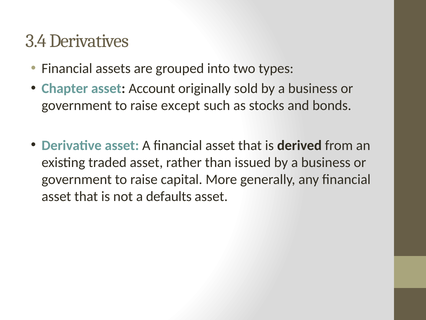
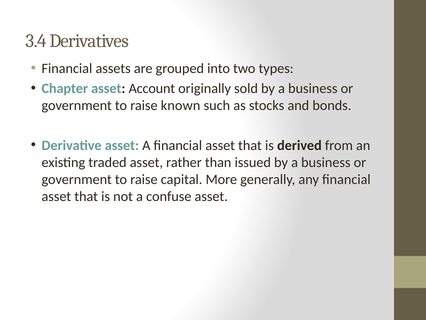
except: except -> known (181, 105)
defaults: defaults -> confuse (169, 196)
